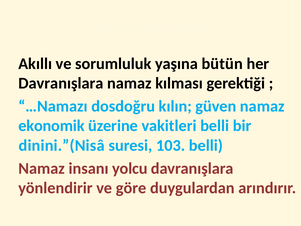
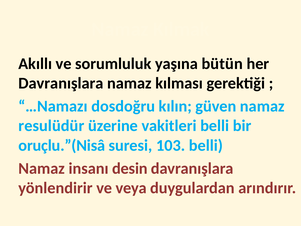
ekonomik: ekonomik -> resulüdür (51, 126)
dinini.”(Nisâ: dinini.”(Nisâ -> oruçlu.”(Nisâ (62, 145)
yolcu: yolcu -> desin (130, 168)
göre: göre -> veya (131, 188)
